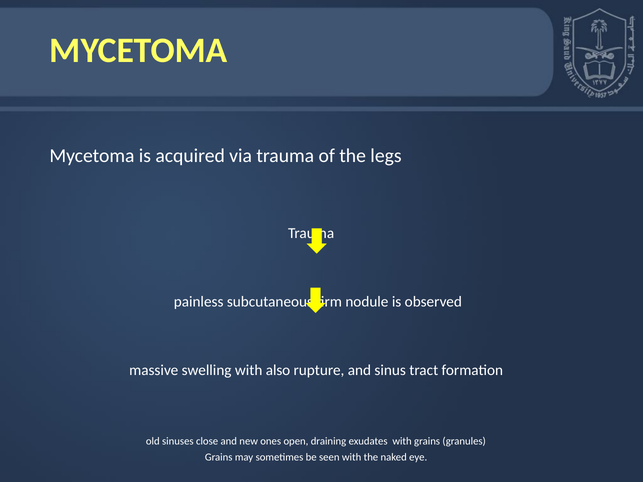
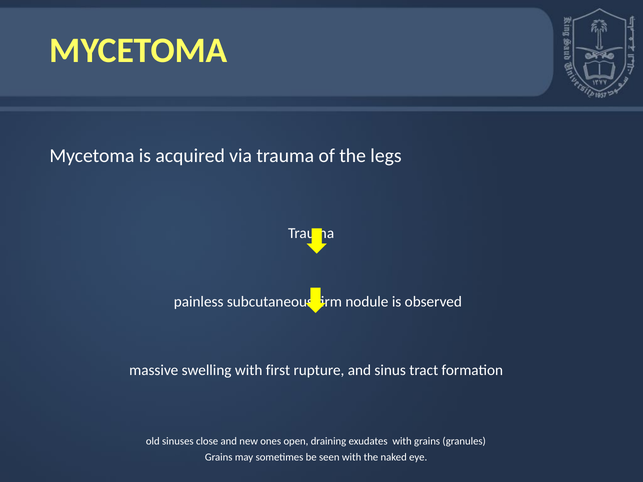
also: also -> first (278, 371)
